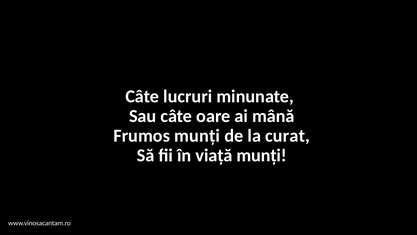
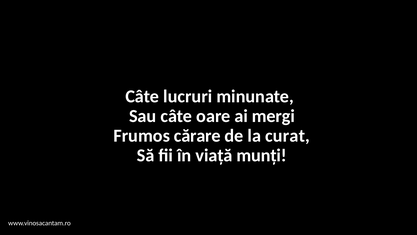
mână: mână -> mergi (273, 116)
Frumos munți: munți -> cărare (197, 136)
